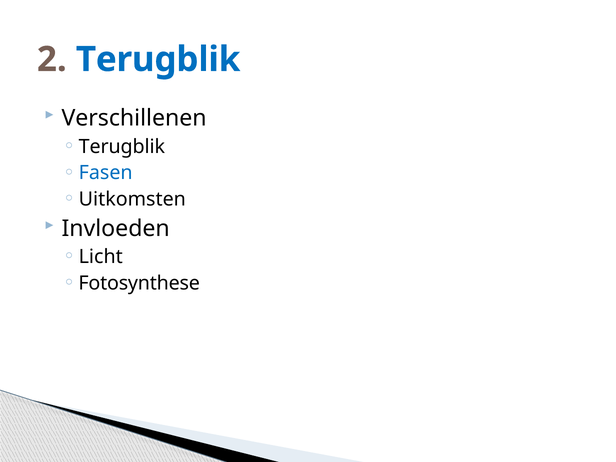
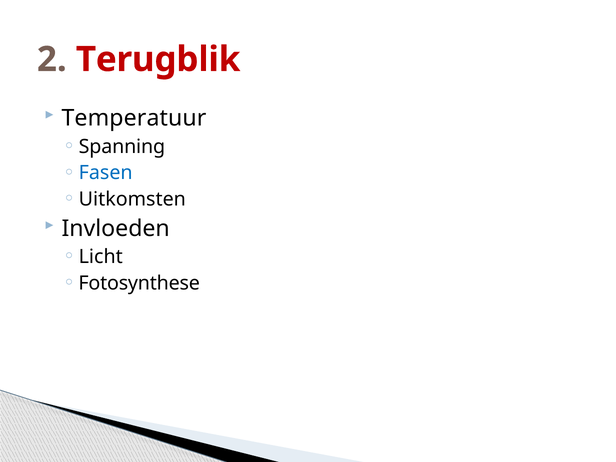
Terugblik colour: blue -> red (158, 59)
Verschillenen: Verschillenen -> Temperatuur (134, 118)
Terugblik: Terugblik -> Spanning (122, 147)
